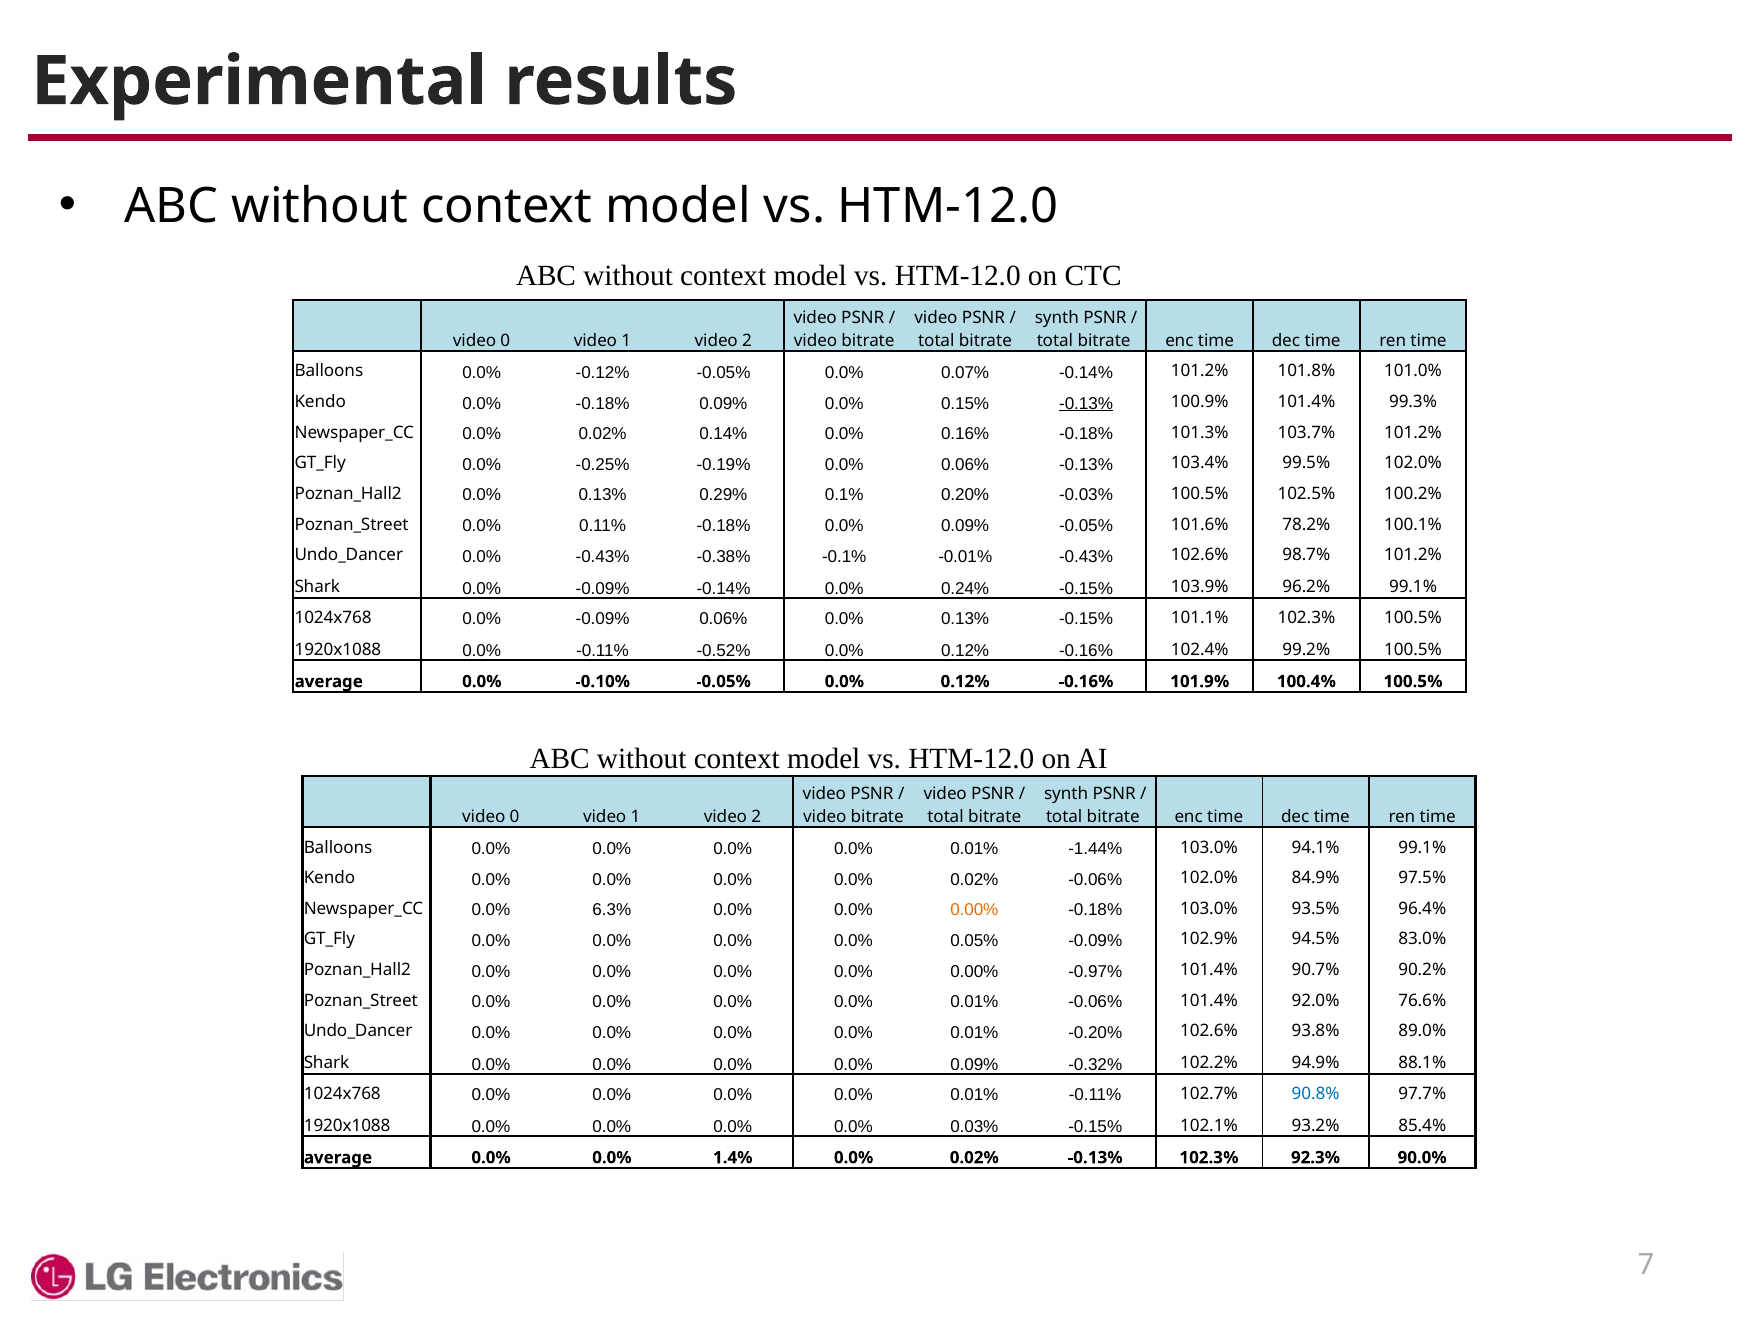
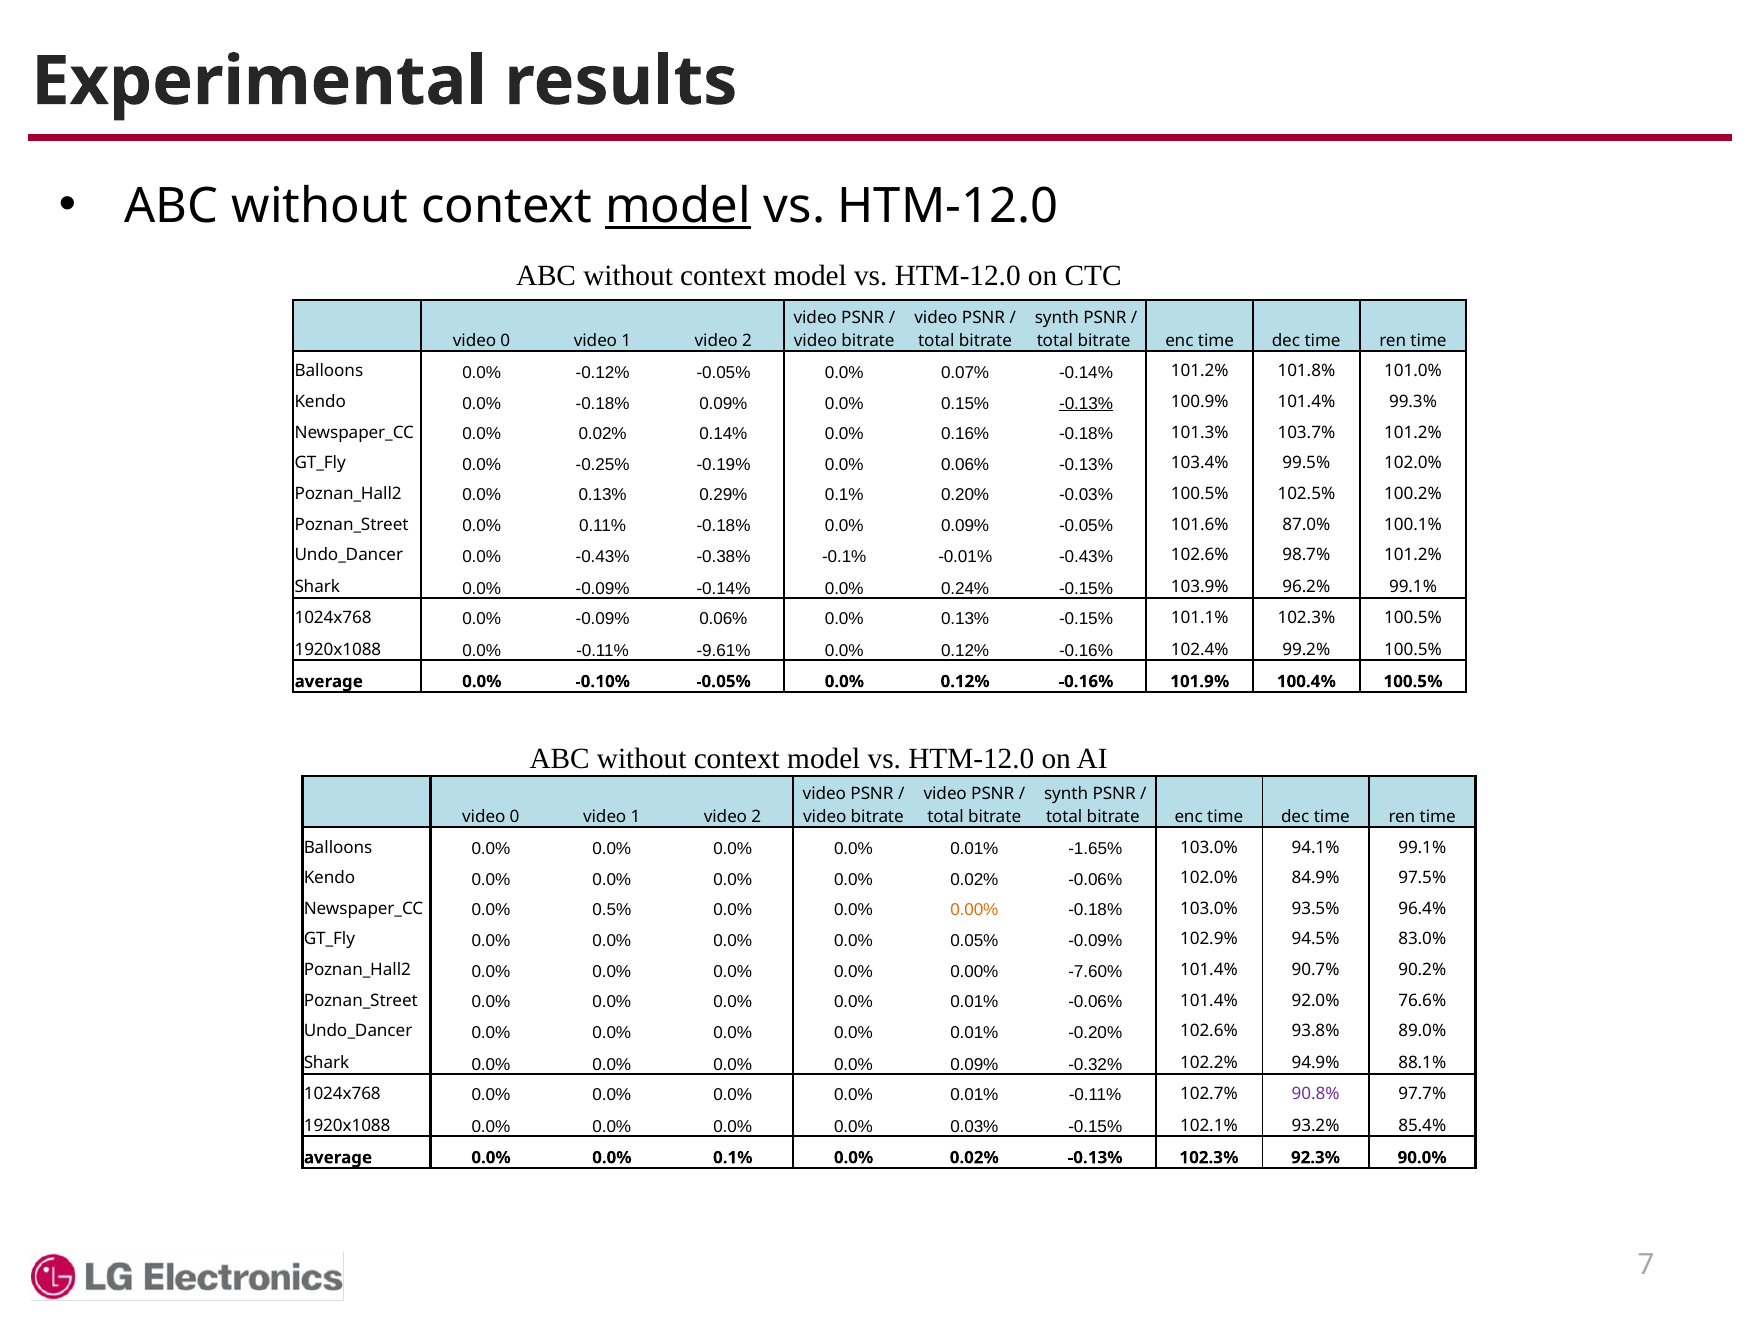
model underline: none -> present (678, 207)
78.2%: 78.2% -> 87.0% (1306, 524)
-0.52%: -0.52% -> -9.61% (724, 651)
-1.44%: -1.44% -> -1.65% (1095, 849)
6.3%: 6.3% -> 0.5% (612, 910)
-0.97%: -0.97% -> -7.60% (1095, 971)
90.8% colour: blue -> purple (1316, 1094)
0.0% 1.4%: 1.4% -> 0.1% (733, 1158)
